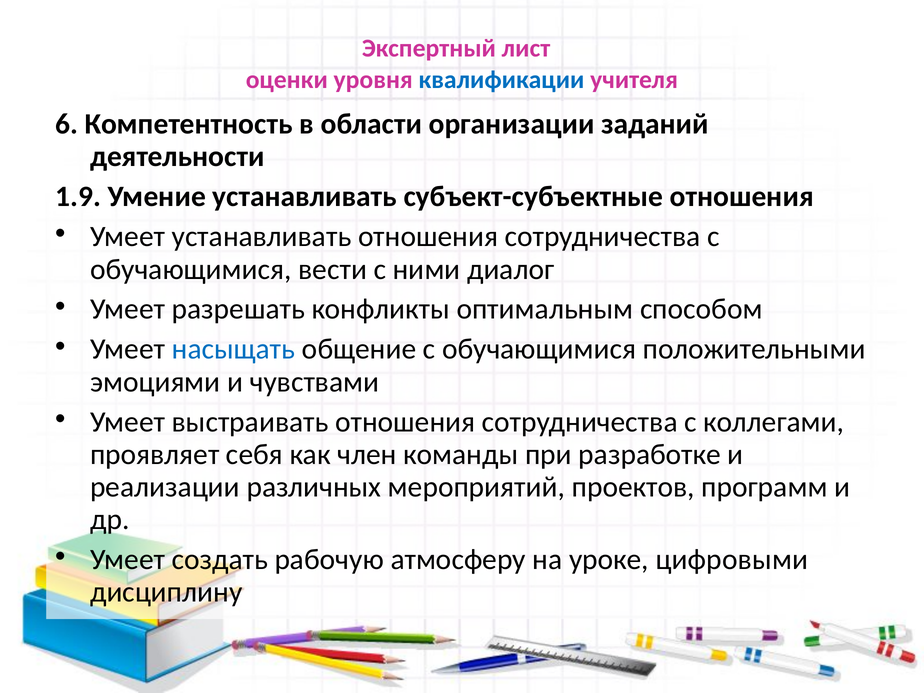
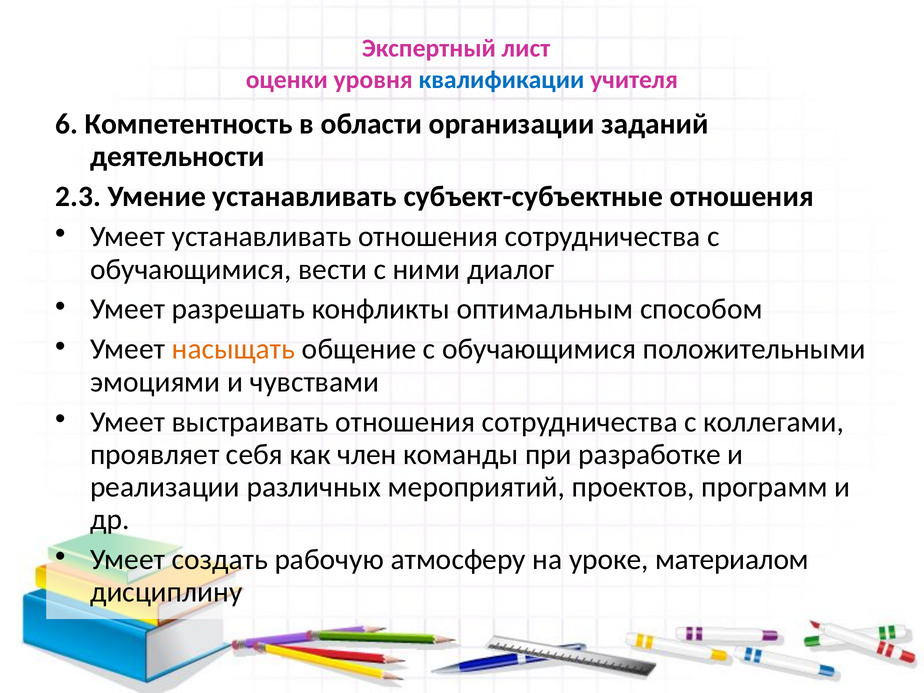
1.9: 1.9 -> 2.3 (78, 197)
насыщать colour: blue -> orange (233, 349)
цифровыми: цифровыми -> материалом (732, 560)
